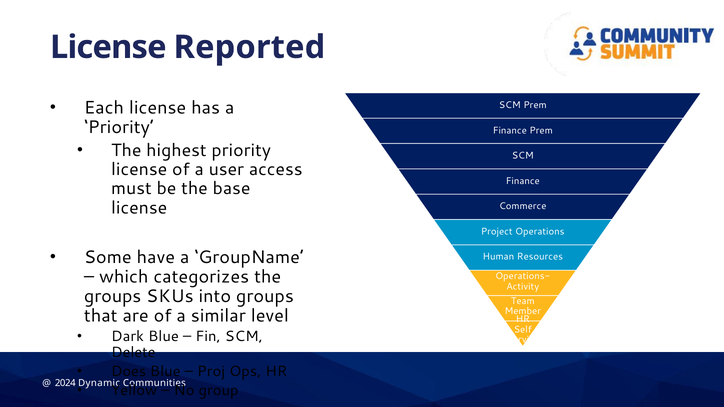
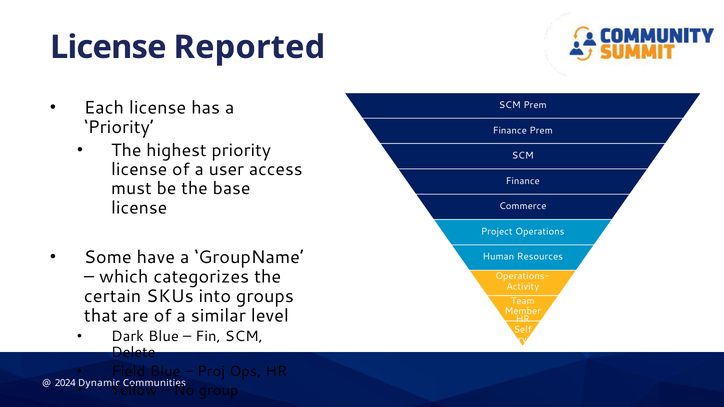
groups: groups -> certain (113, 296)
Does: Does -> Field (128, 372)
